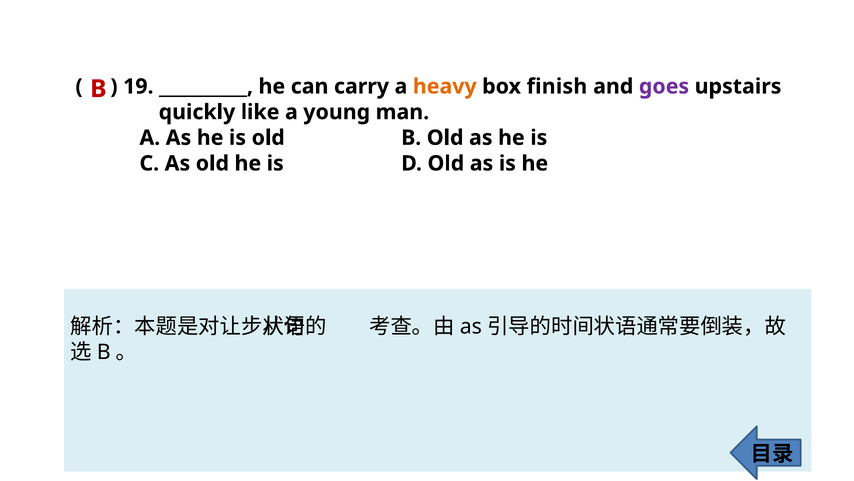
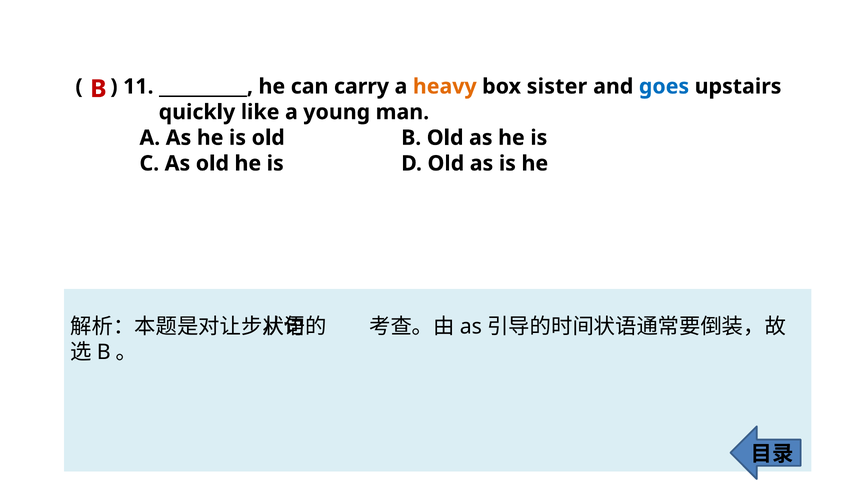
19: 19 -> 11 (138, 86)
finish: finish -> sister (557, 86)
goes colour: purple -> blue (664, 86)
